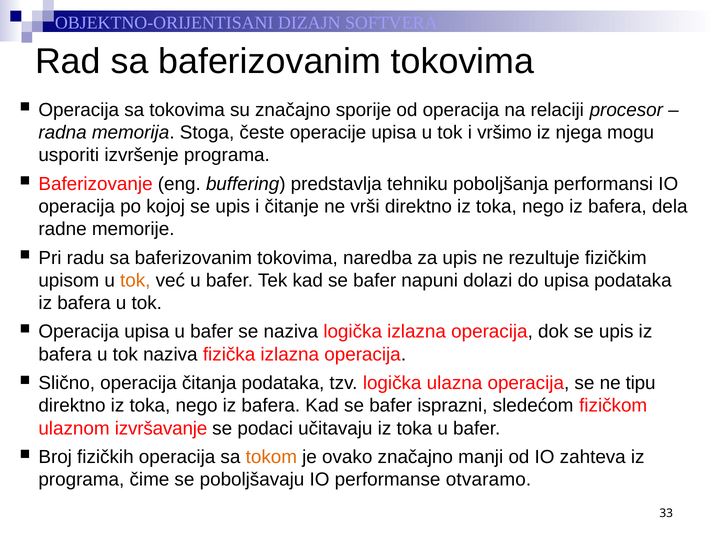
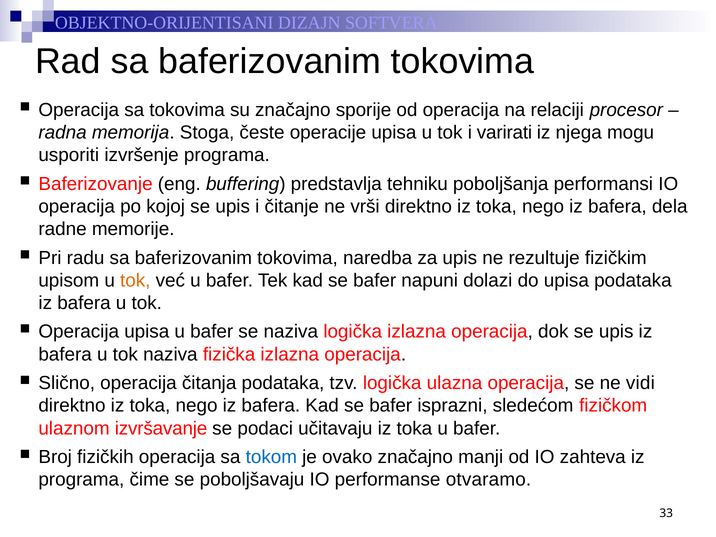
vršimo: vršimo -> varirati (505, 133)
tipu: tipu -> vidi (640, 383)
tokom colour: orange -> blue (271, 457)
